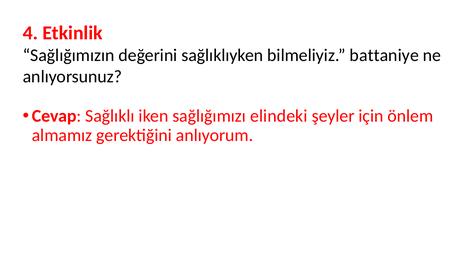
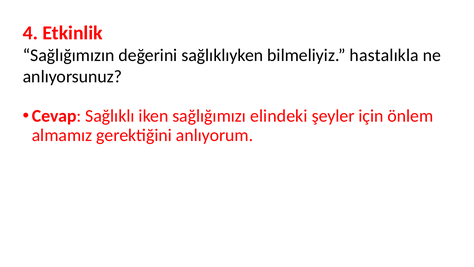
battaniye: battaniye -> hastalıkla (384, 55)
